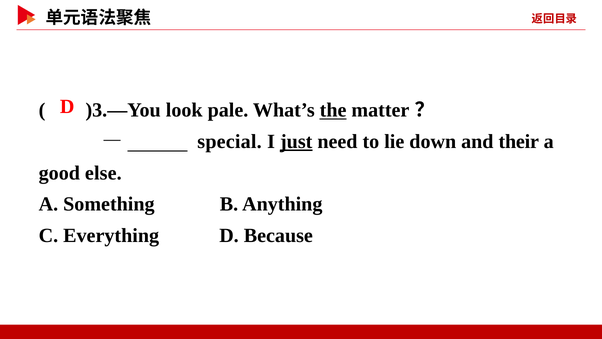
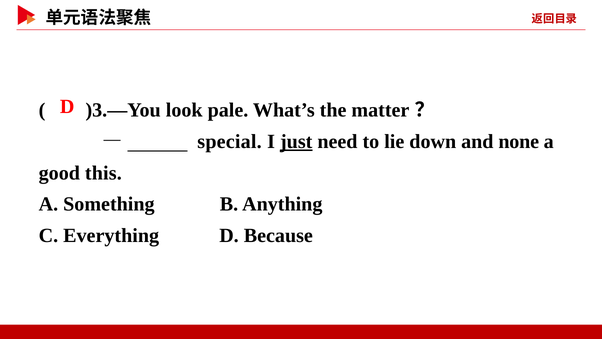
the underline: present -> none (333, 110)
their: their -> none (519, 141)
else: else -> this (103, 173)
